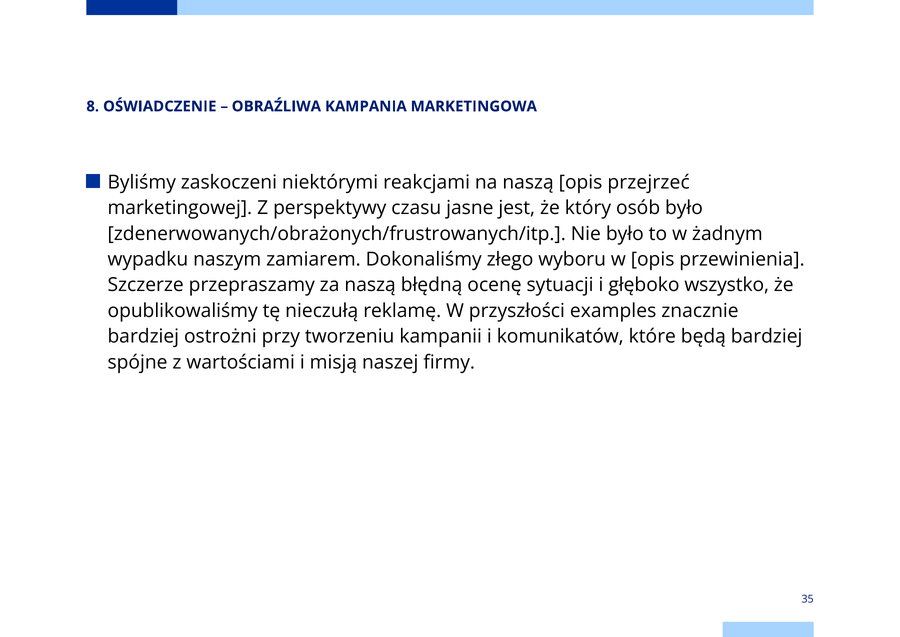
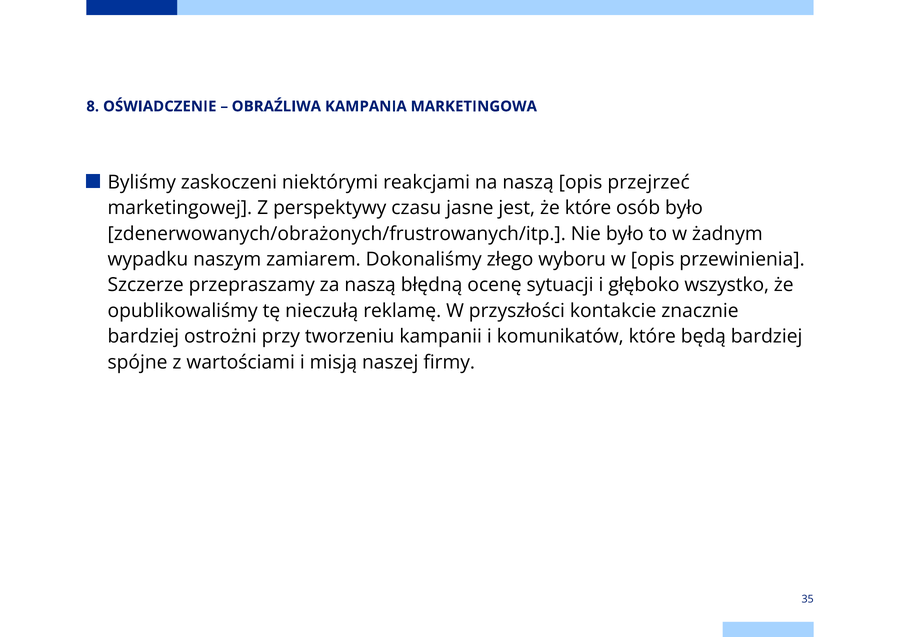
że który: który -> które (588, 208)
examples: examples -> kontakcie (613, 310)
